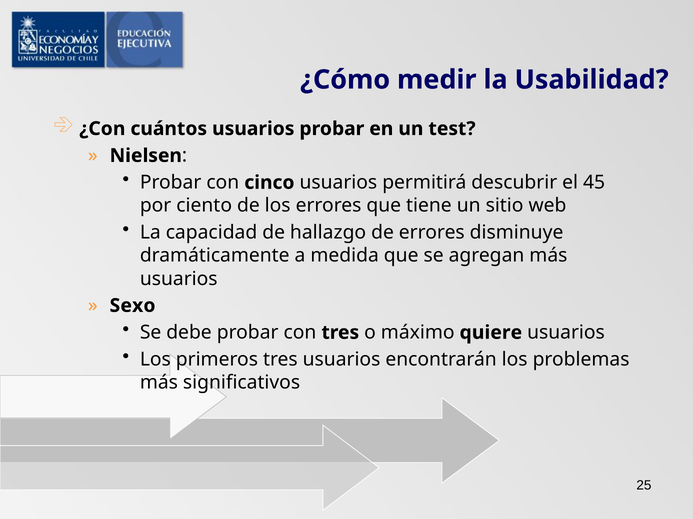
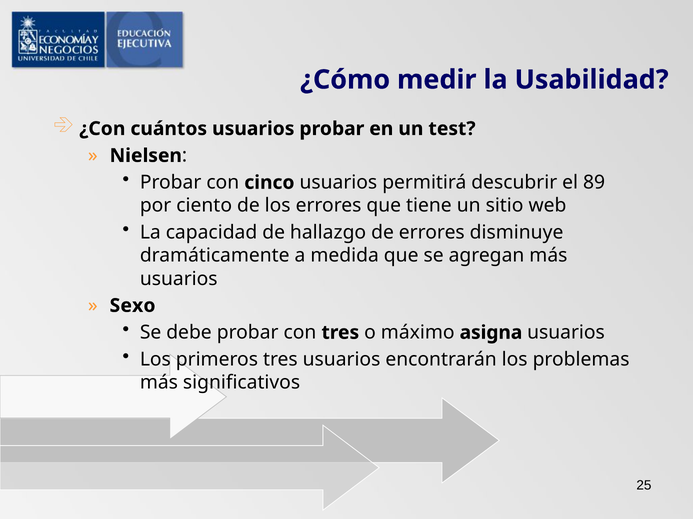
45: 45 -> 89 (594, 183)
quiere: quiere -> asigna (491, 333)
